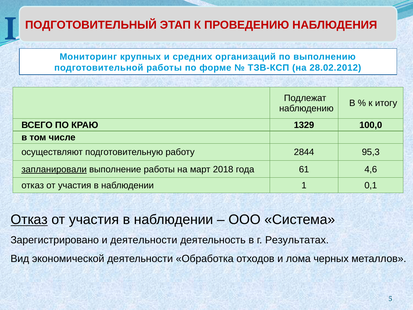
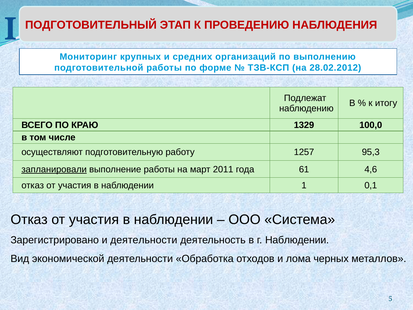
2844: 2844 -> 1257 (304, 152)
2018: 2018 -> 2011 (223, 169)
Отказ underline: present -> none (29, 220)
г Результатах: Результатах -> Наблюдении (297, 240)
